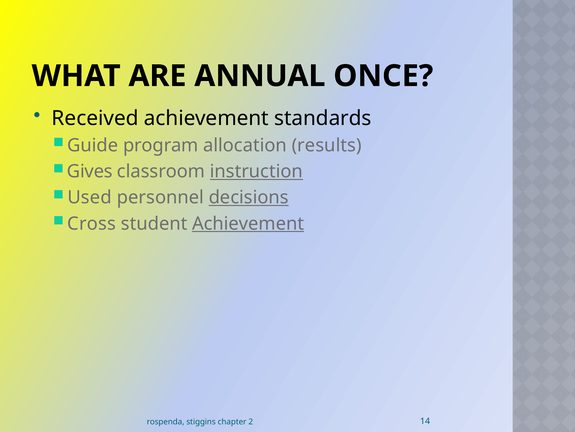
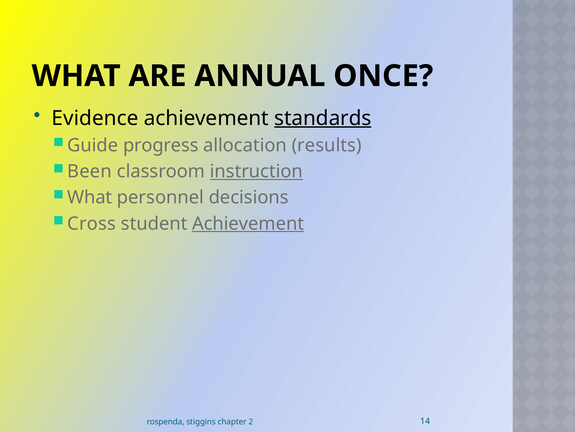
Received: Received -> Evidence (95, 118)
standards underline: none -> present (323, 118)
program: program -> progress (161, 145)
Gives: Gives -> Been (90, 171)
Used: Used -> What (90, 197)
decisions underline: present -> none (249, 197)
